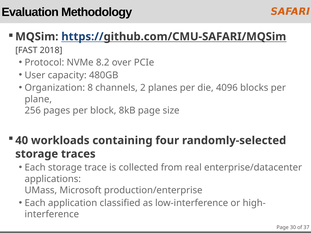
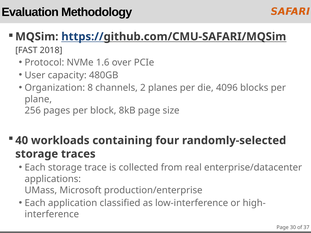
8.2: 8.2 -> 1.6 (103, 63)
